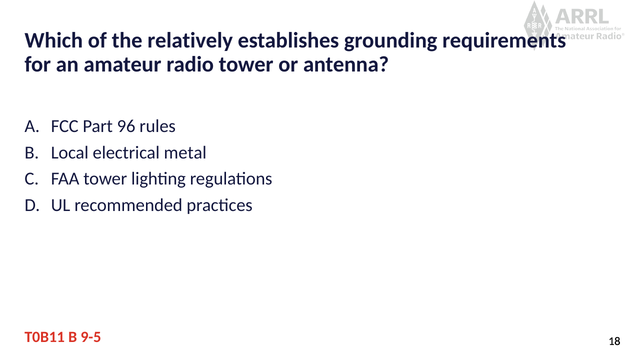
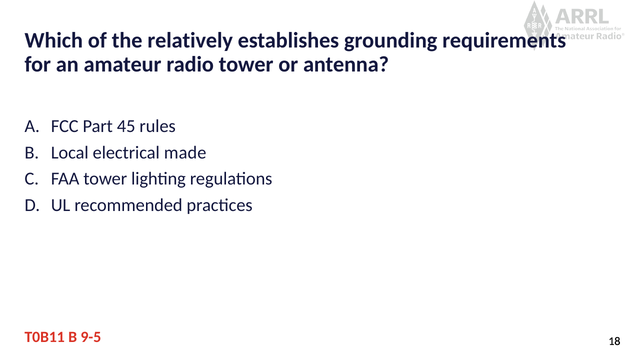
96: 96 -> 45 (126, 126)
metal: metal -> made (185, 152)
